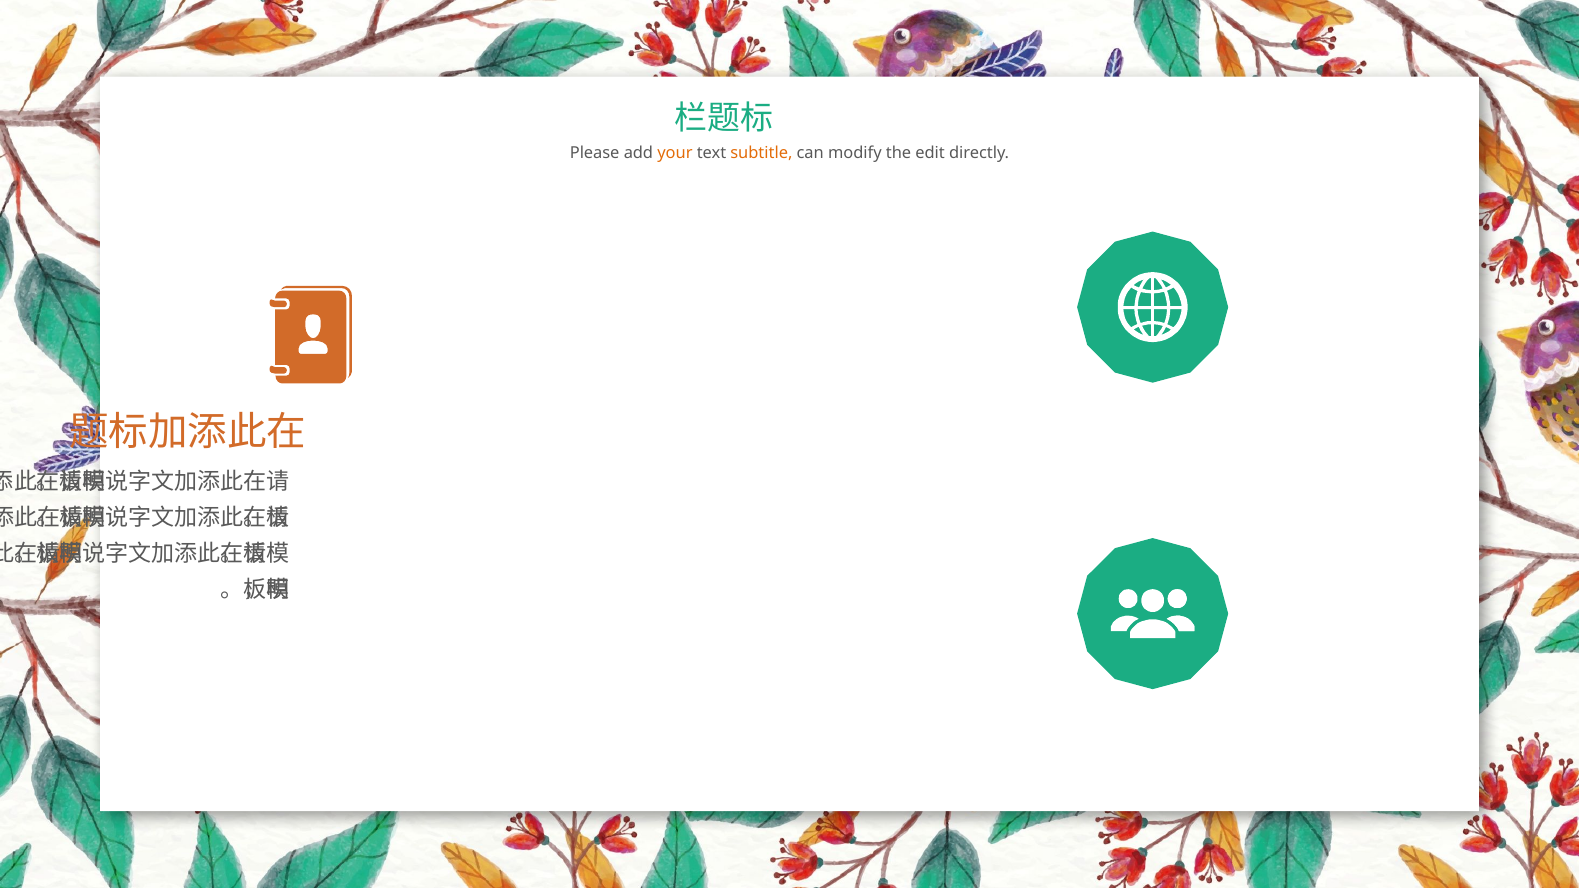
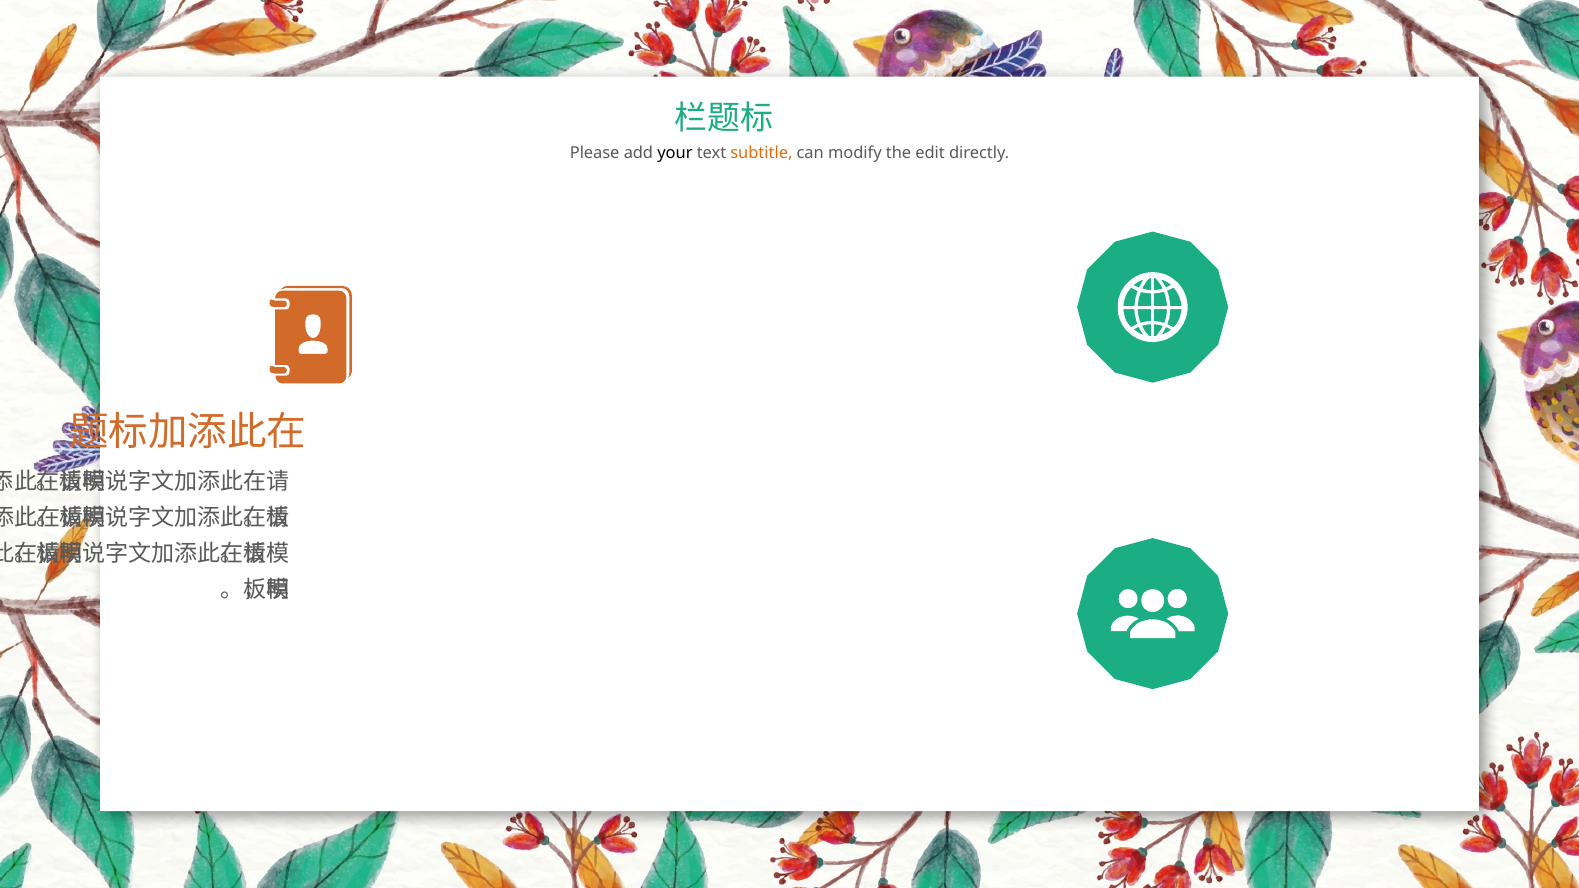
your colour: orange -> black (675, 153)
